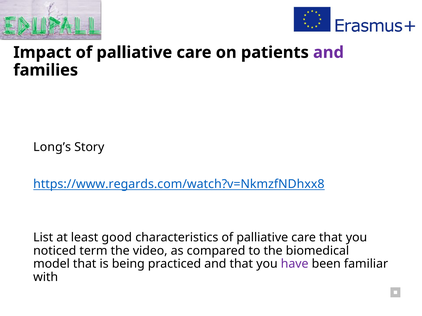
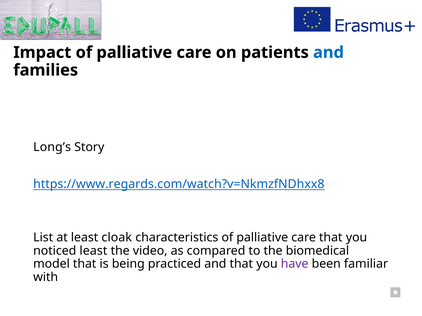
and colour: purple -> blue (328, 53)
good: good -> cloak (117, 238)
noticed term: term -> least (93, 251)
